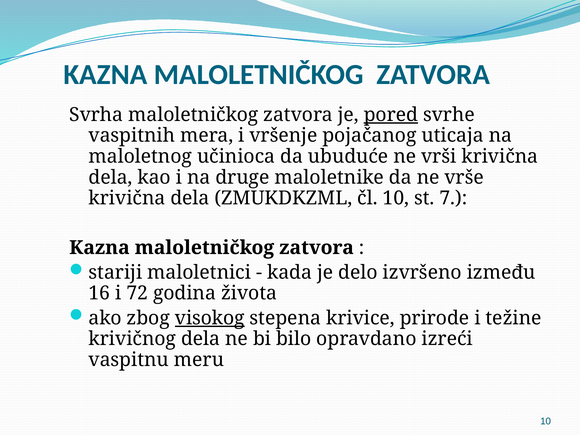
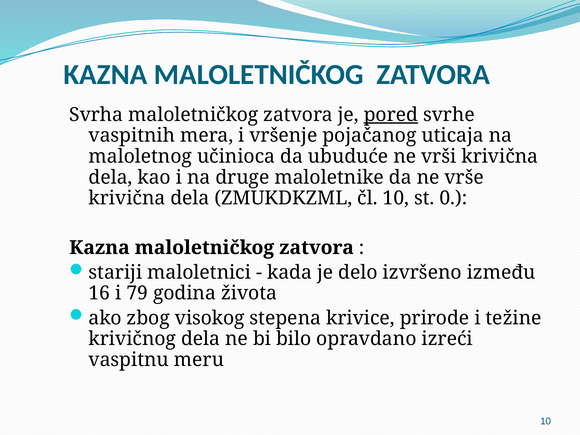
7: 7 -> 0 (453, 198)
72: 72 -> 79 (137, 293)
visokog underline: present -> none (210, 318)
